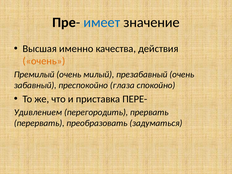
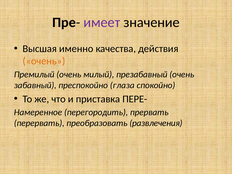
имеет colour: blue -> purple (102, 22)
Удивлением: Удивлением -> Намеренное (38, 112)
задуматься: задуматься -> развлечения (156, 123)
